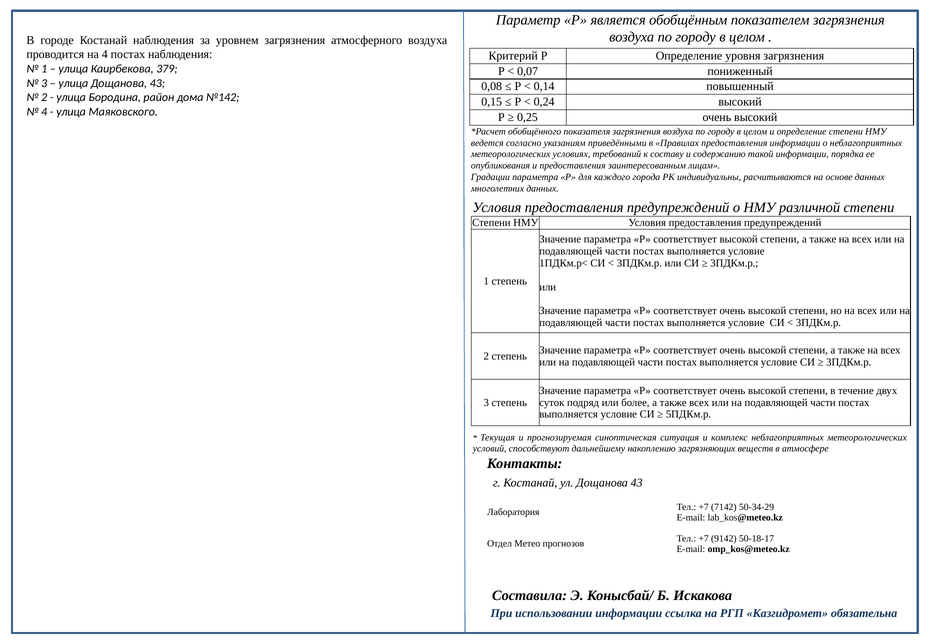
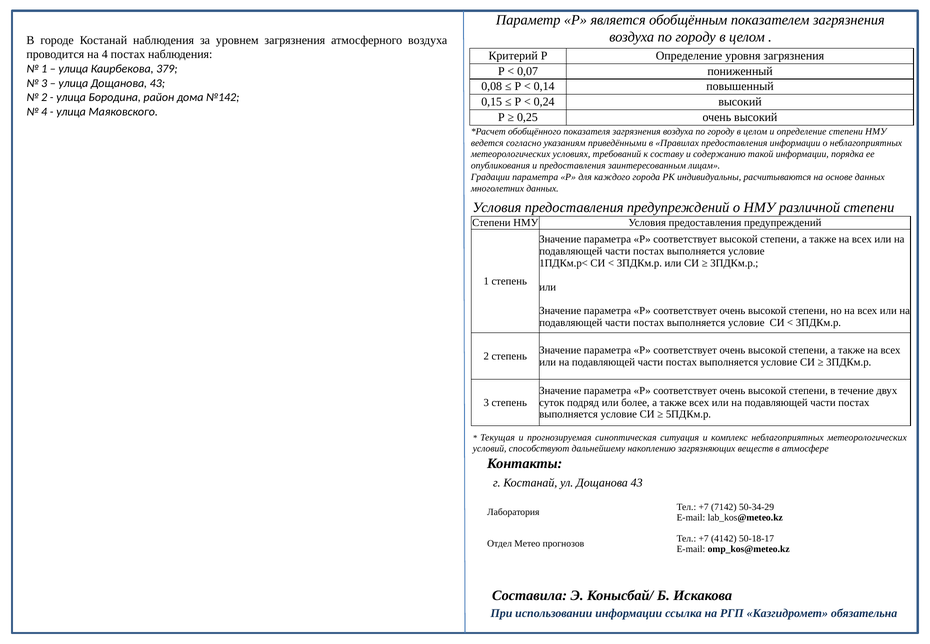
9142: 9142 -> 4142 (724, 538)
